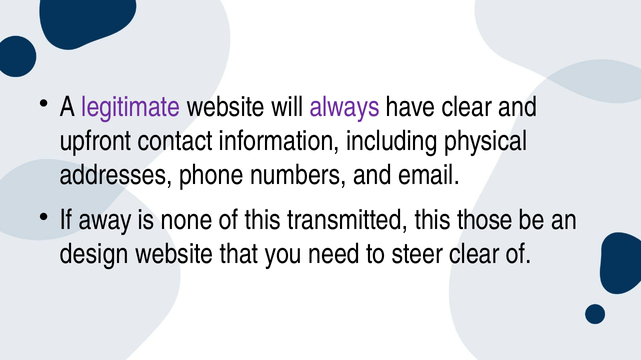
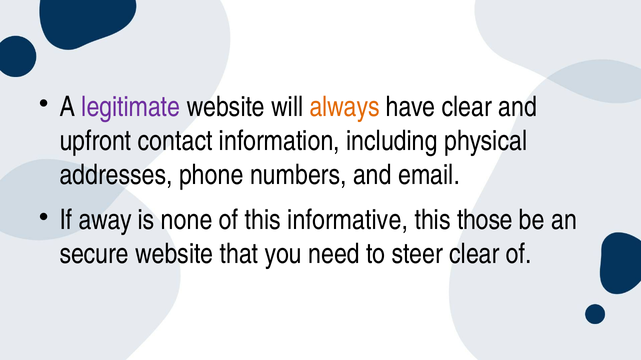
always colour: purple -> orange (345, 107)
transmitted: transmitted -> informative (348, 220)
design: design -> secure (94, 254)
